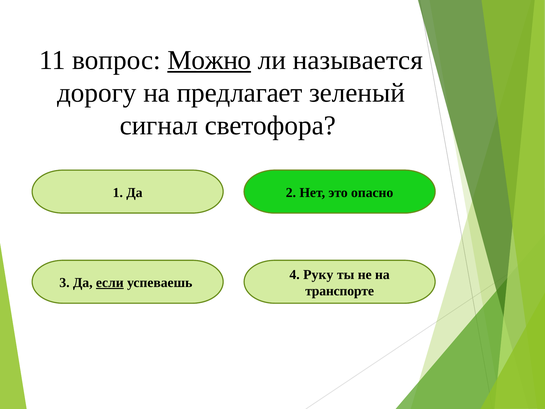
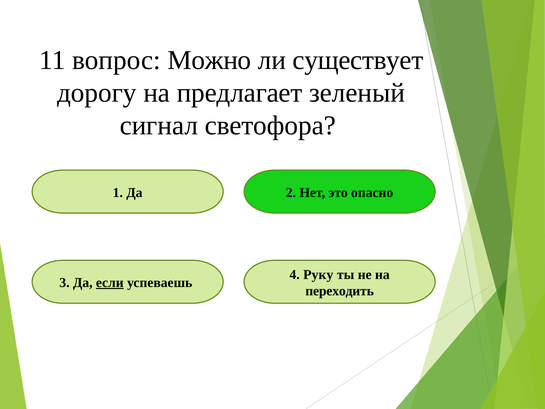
Можно underline: present -> none (209, 60)
называется: называется -> существует (358, 60)
транспорте: транспорте -> переходить (340, 291)
